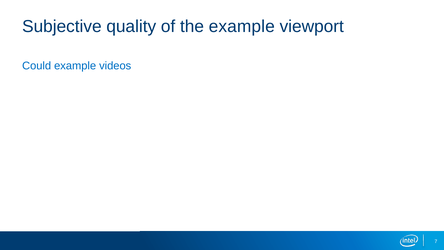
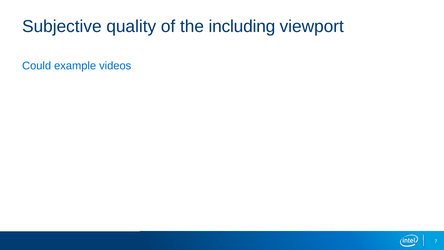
the example: example -> including (242, 27)
